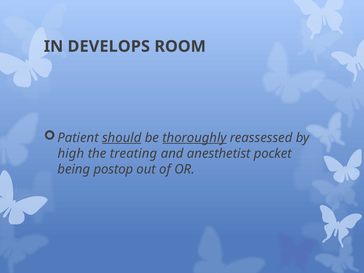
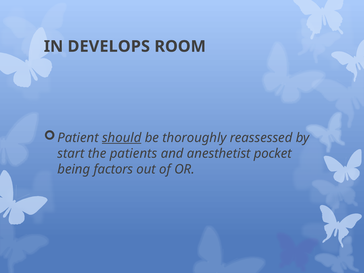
thoroughly underline: present -> none (194, 138)
high: high -> start (71, 154)
treating: treating -> patients (134, 154)
postop: postop -> factors (113, 169)
